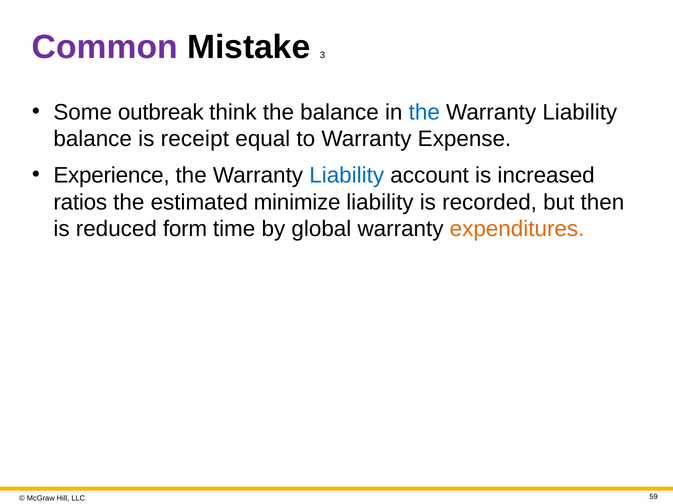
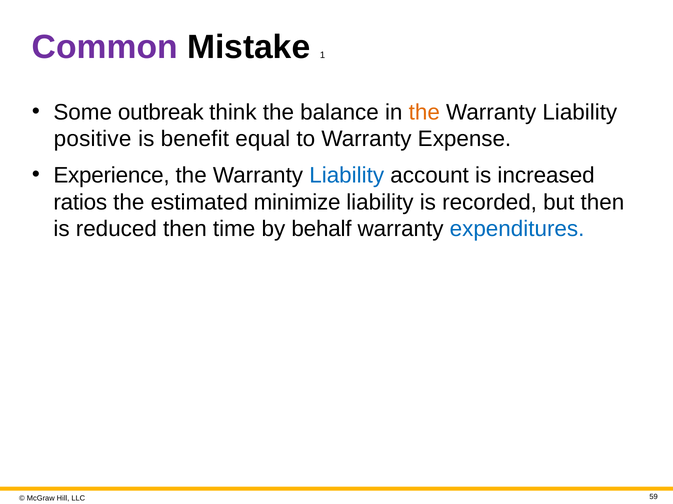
3: 3 -> 1 (323, 55)
the colour: blue -> orange (424, 112)
balance: balance -> positive (93, 139)
receipt: receipt -> benefit (195, 139)
reduced form: form -> then (185, 229)
global: global -> behalf (321, 229)
expenditures colour: orange -> blue (517, 229)
